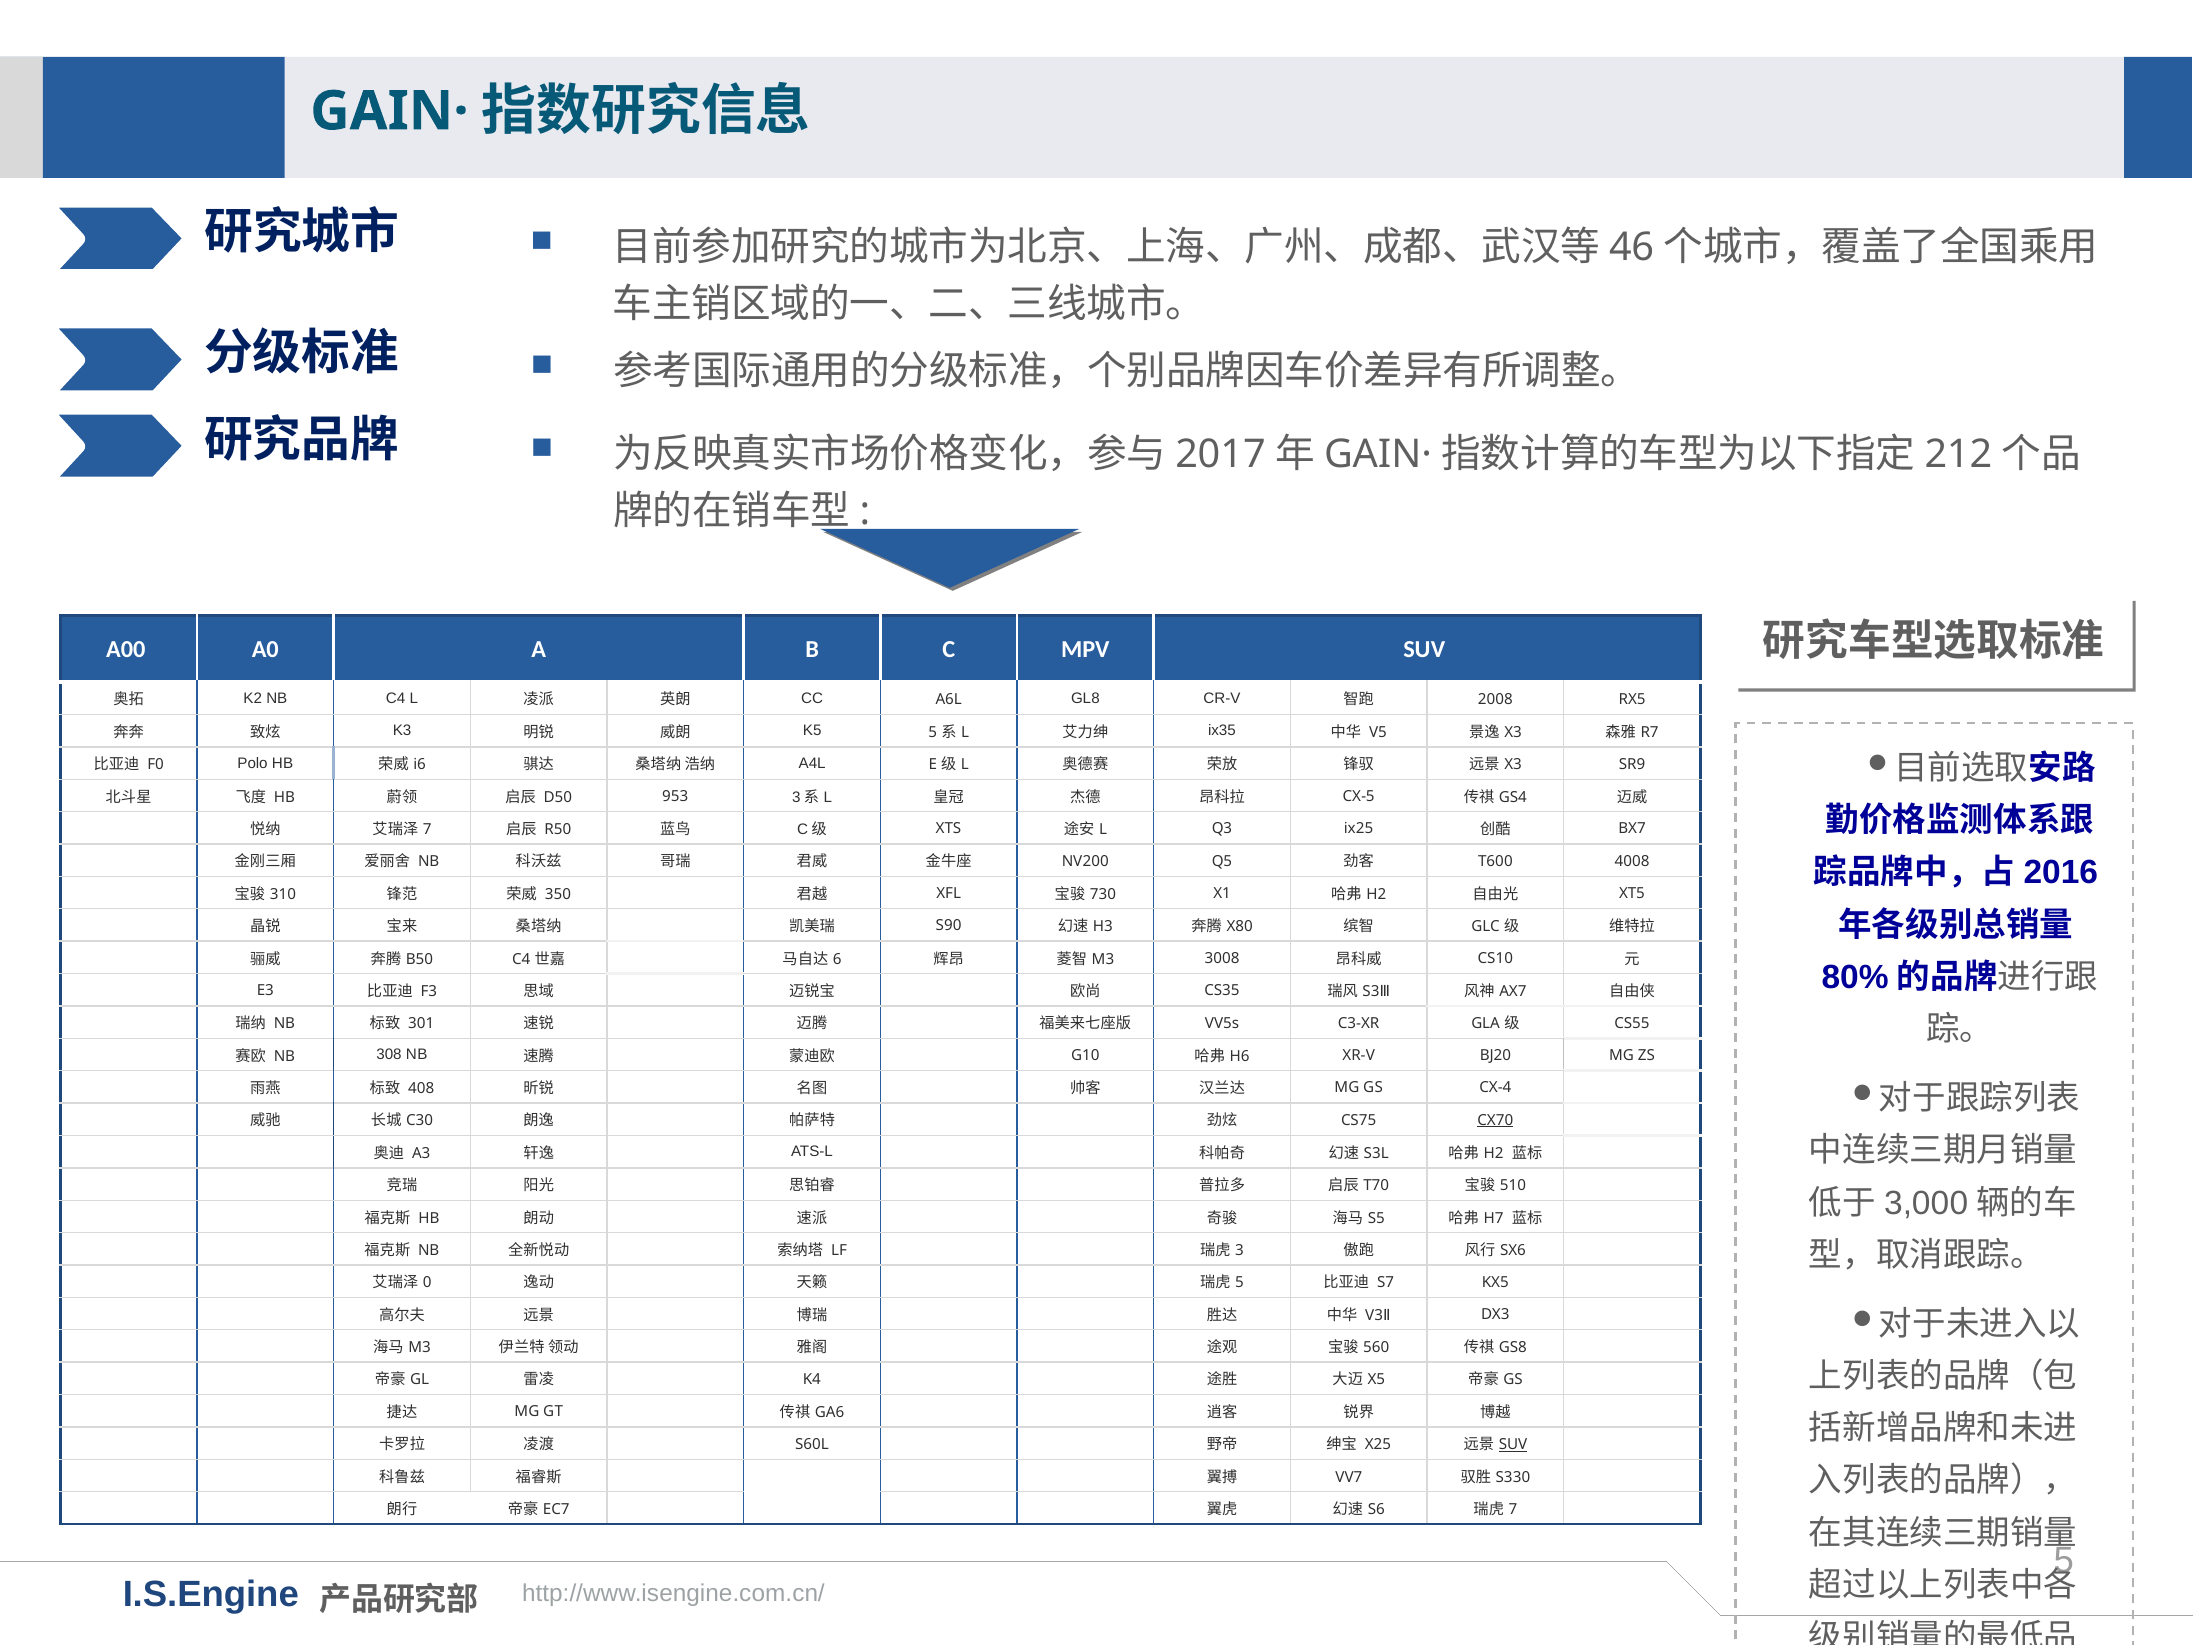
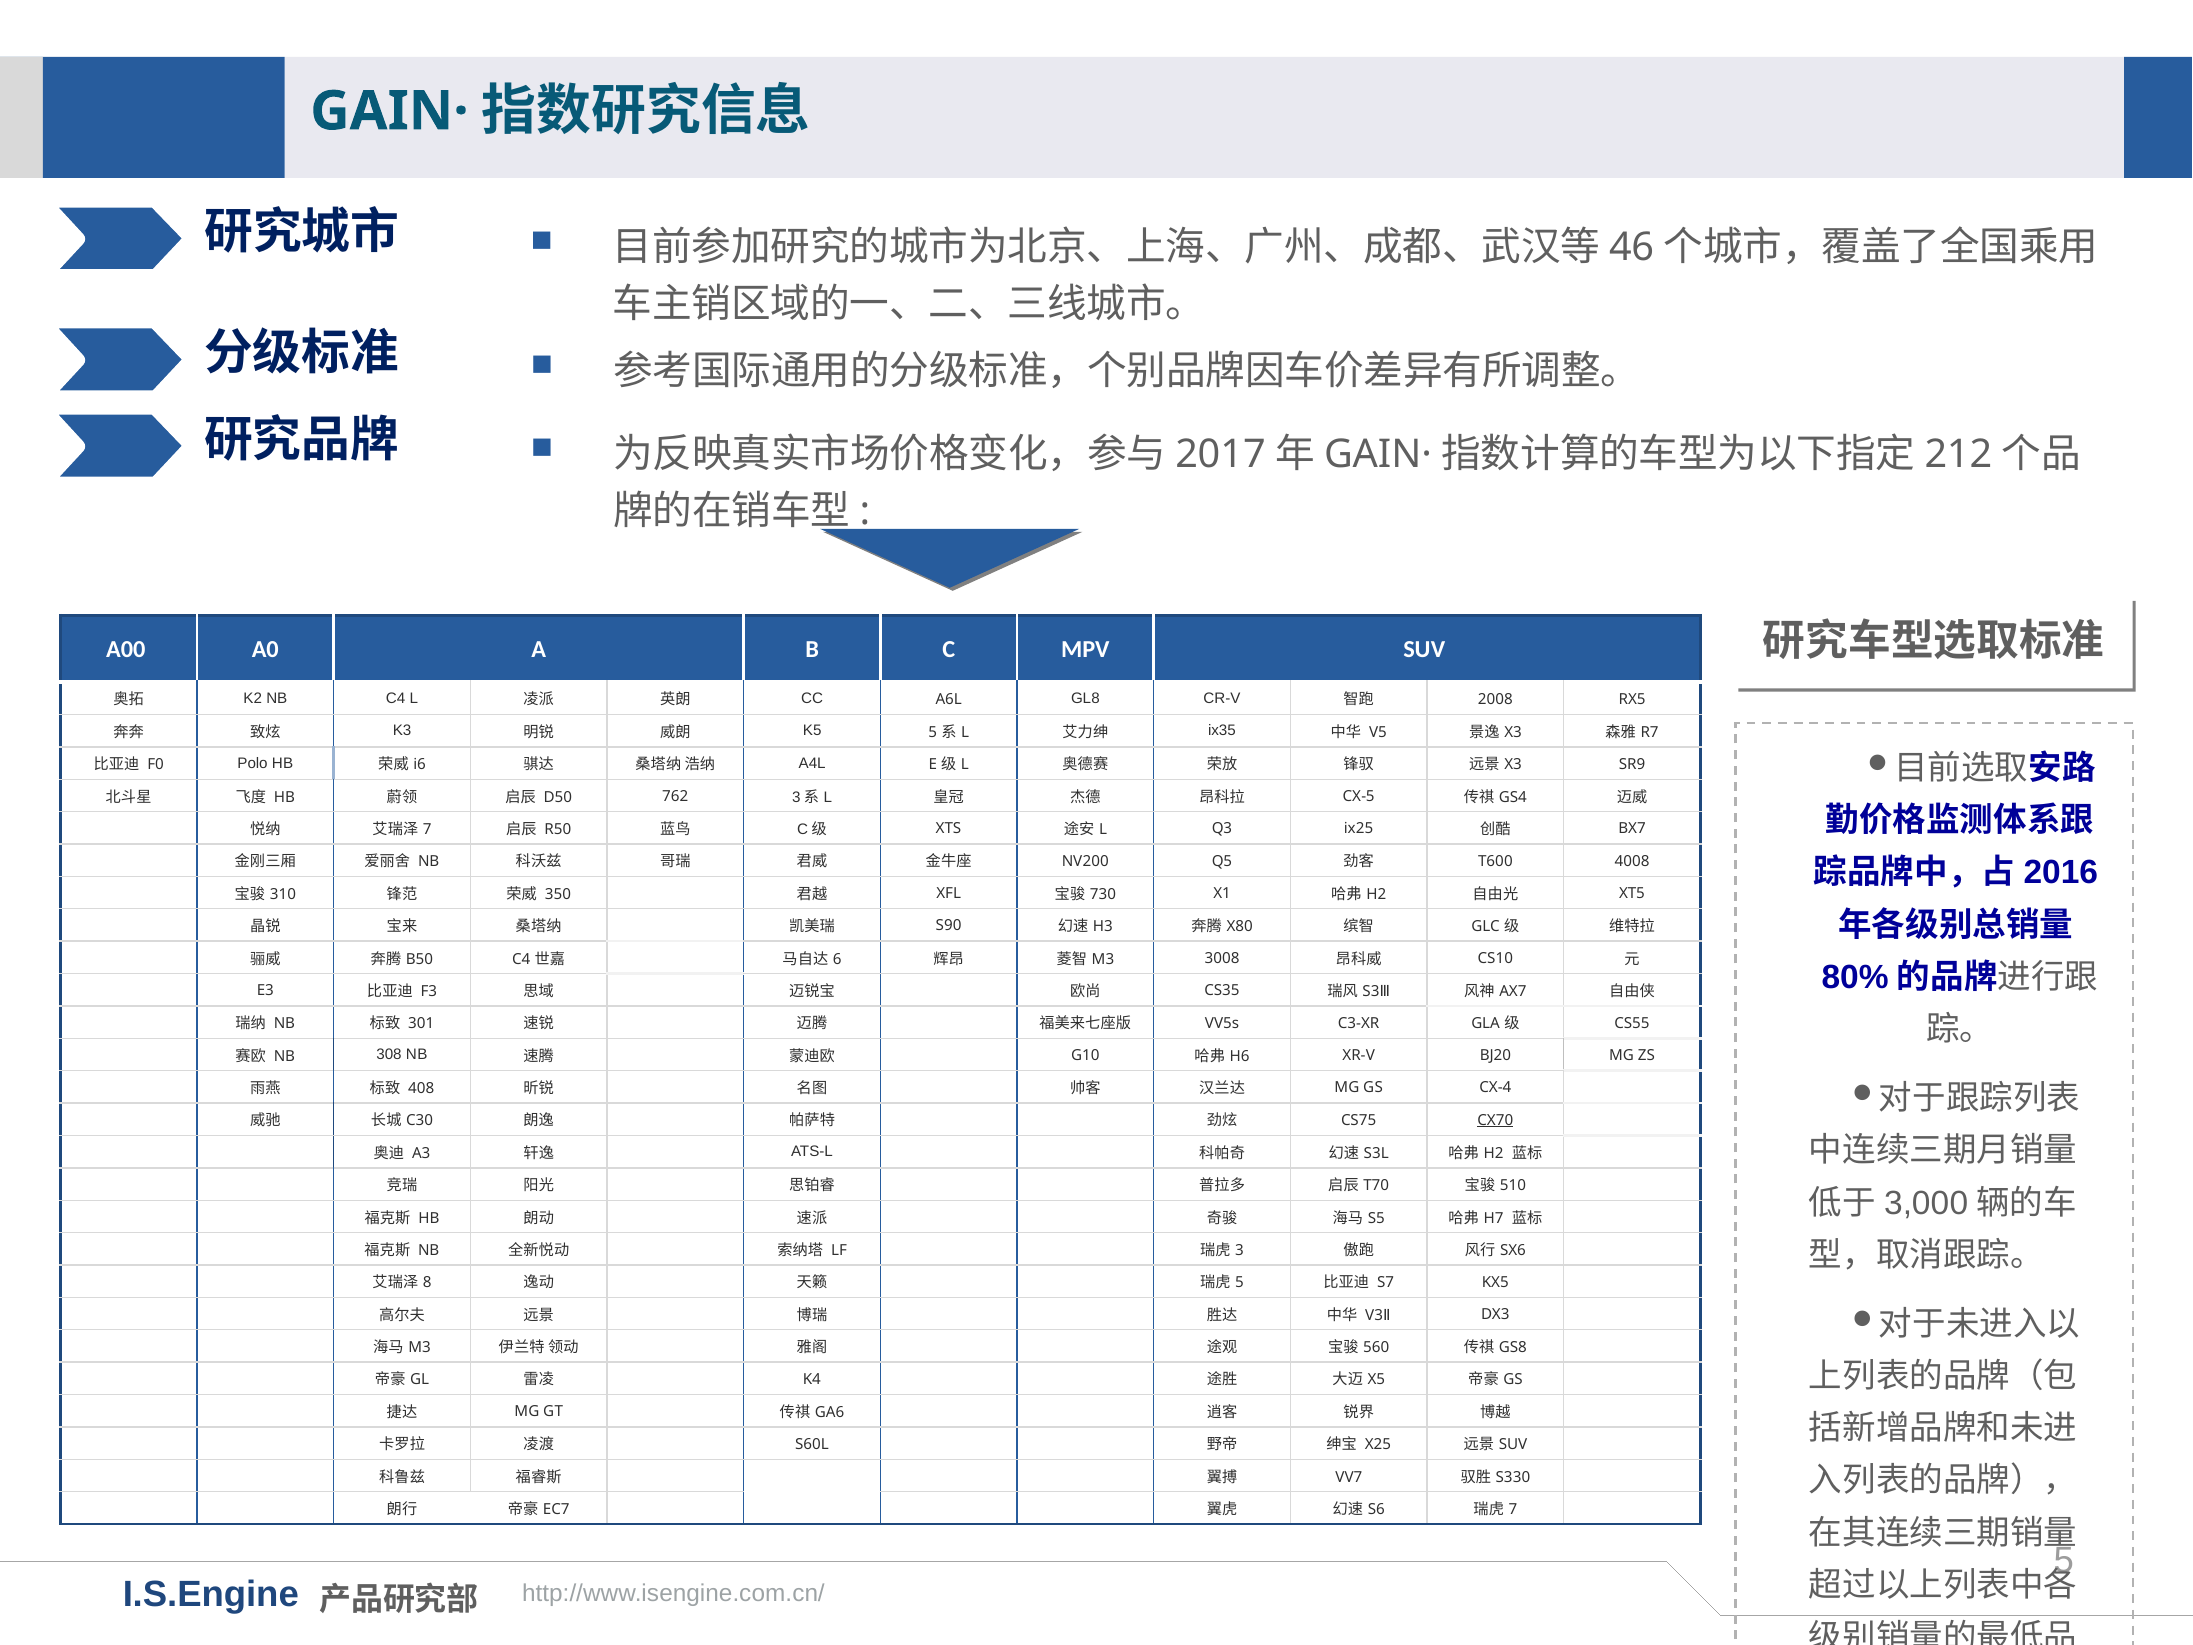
953: 953 -> 762 (675, 796)
0: 0 -> 8 (427, 1283)
SUV underline: present -> none (1513, 1445)
